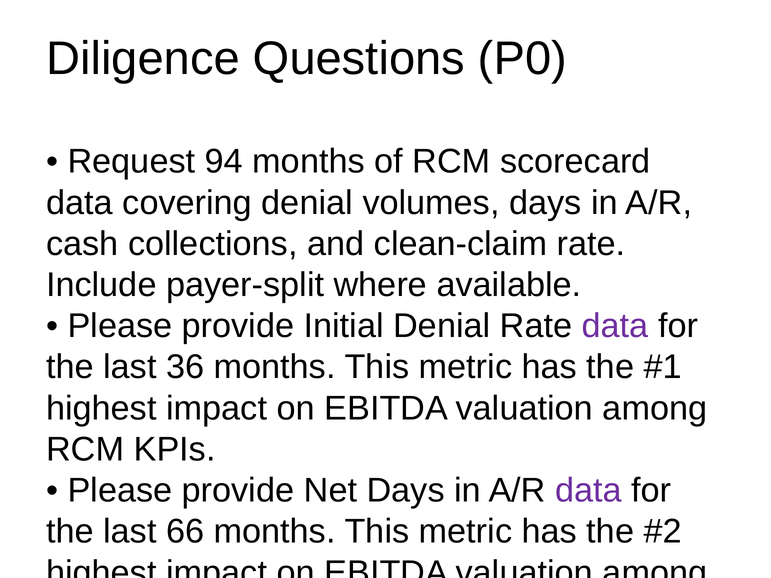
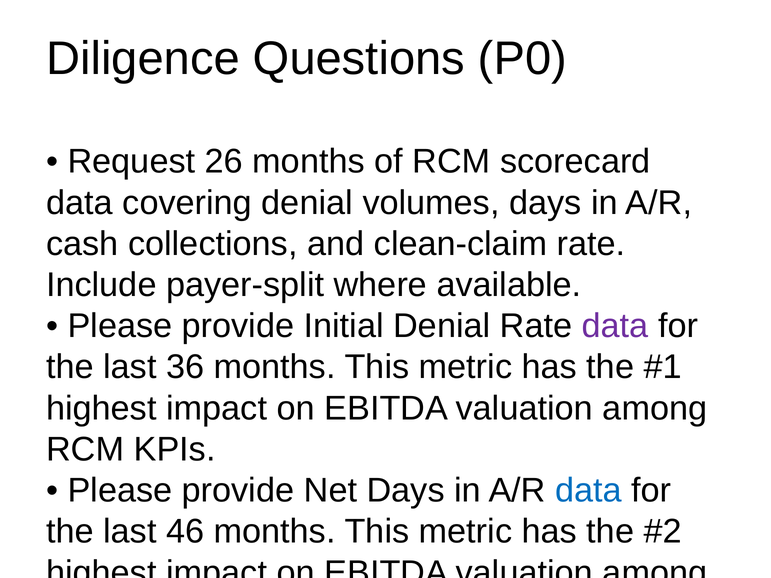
94: 94 -> 26 (224, 162)
data colour: purple -> blue (589, 491)
66: 66 -> 46 (185, 532)
